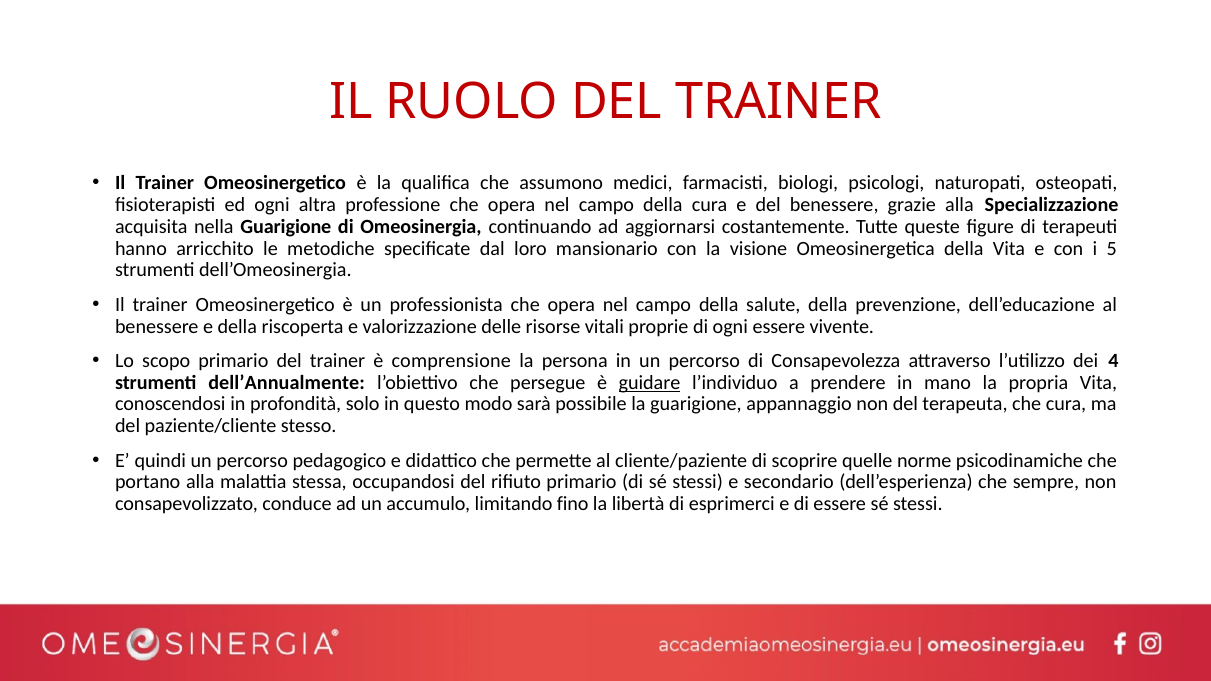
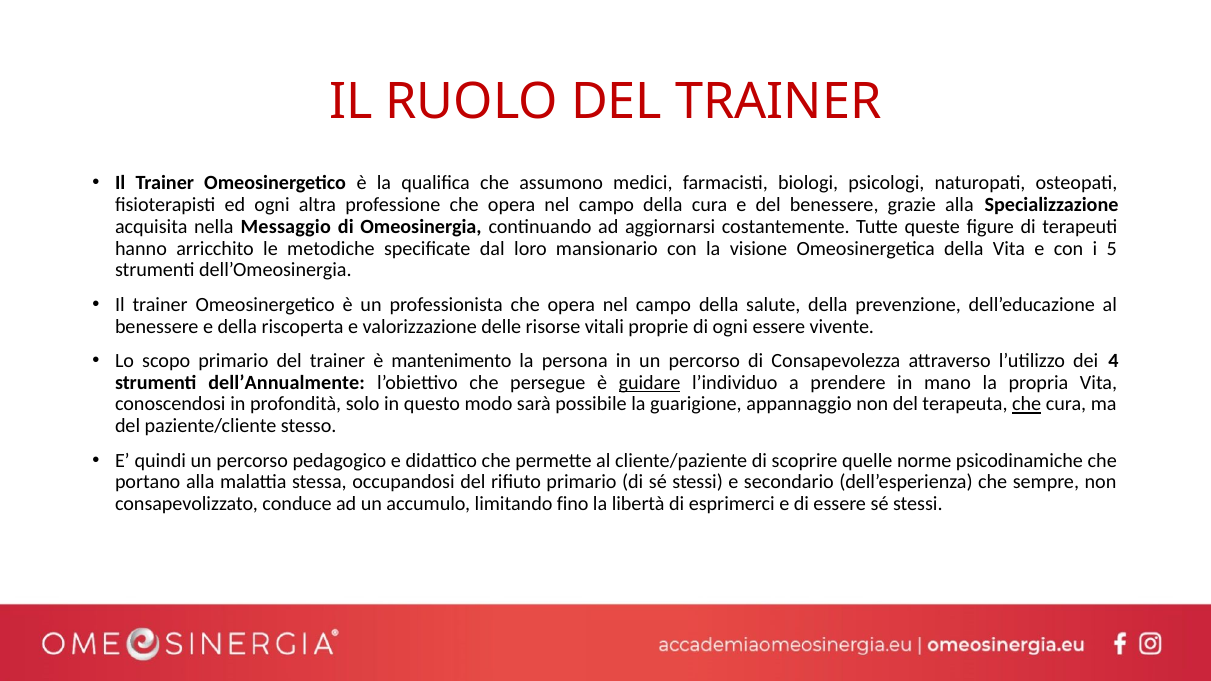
nella Guarigione: Guarigione -> Messaggio (286, 227)
comprensione: comprensione -> mantenimento (451, 361)
che underline: none -> present (1027, 404)
